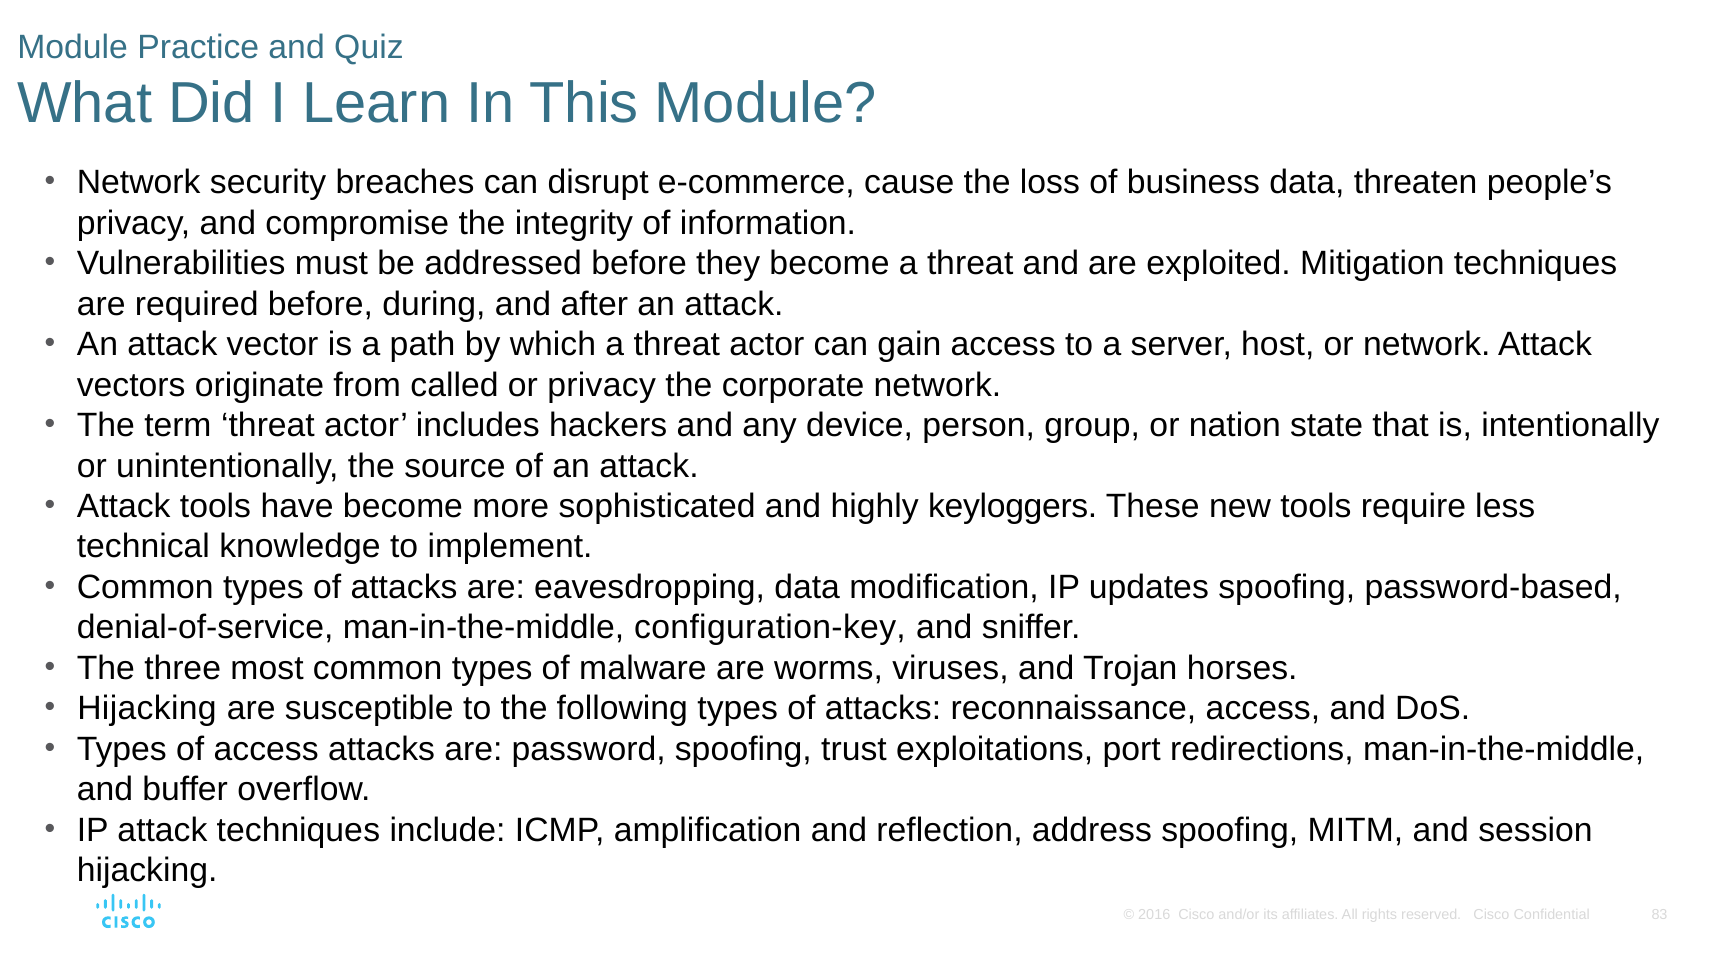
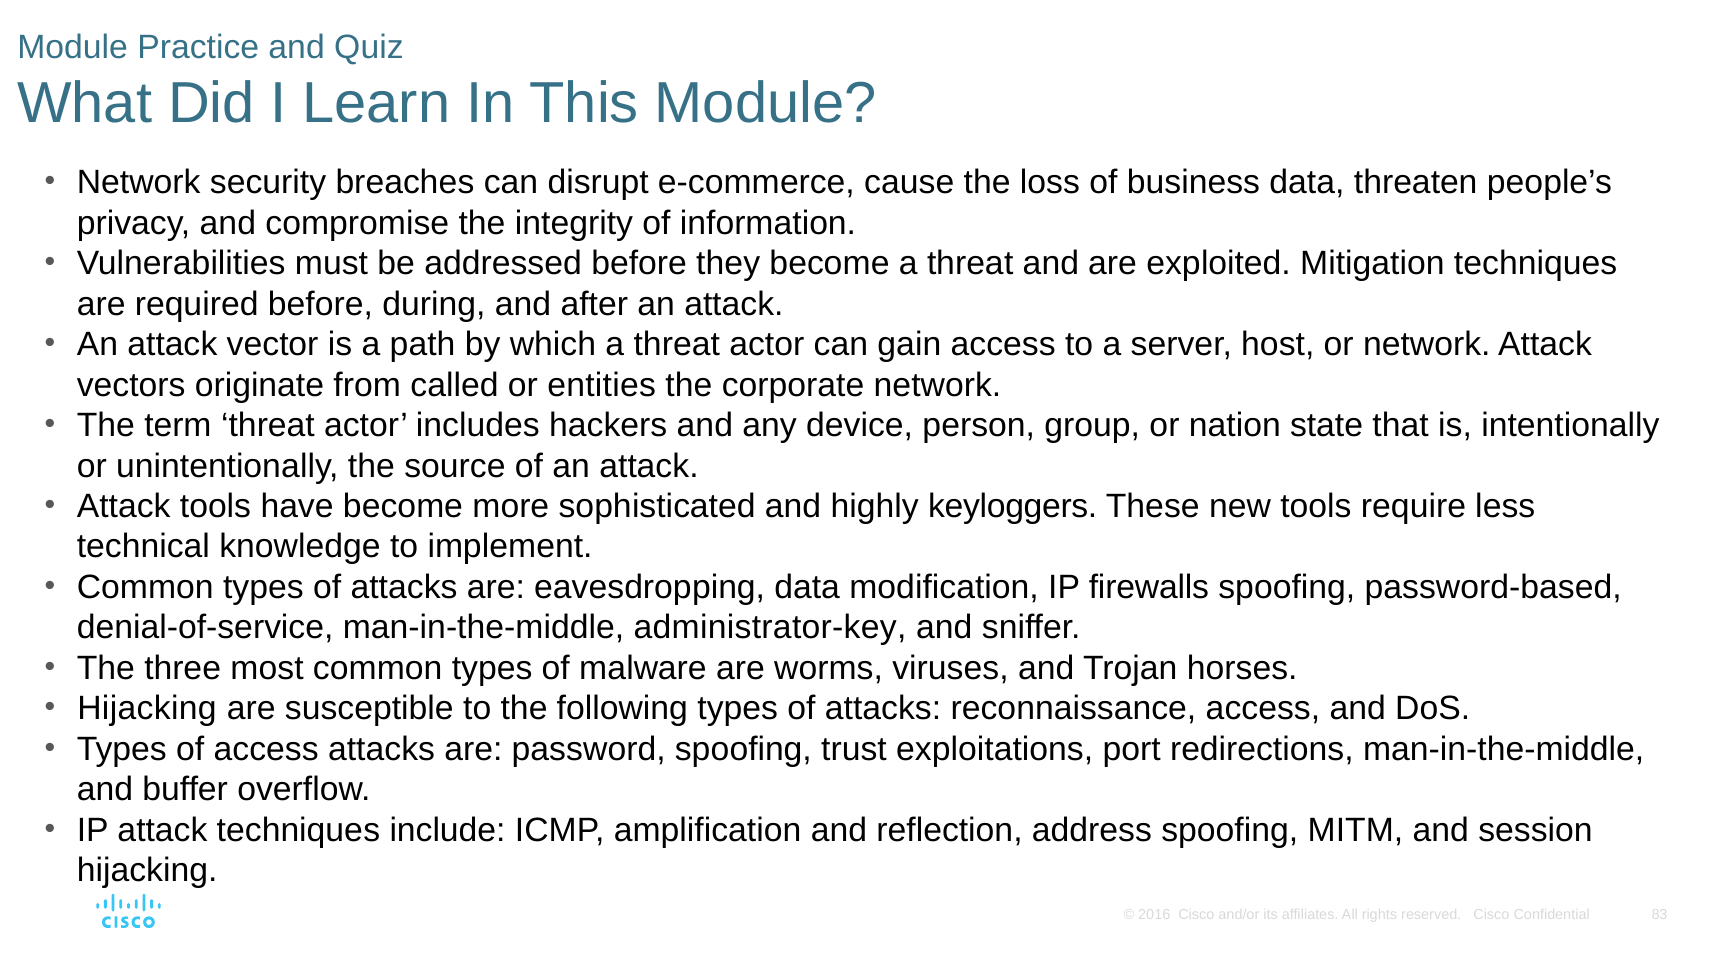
or privacy: privacy -> entities (602, 385)
updates: updates -> firewalls (1149, 587)
configuration-key: configuration-key -> administrator-key (770, 628)
